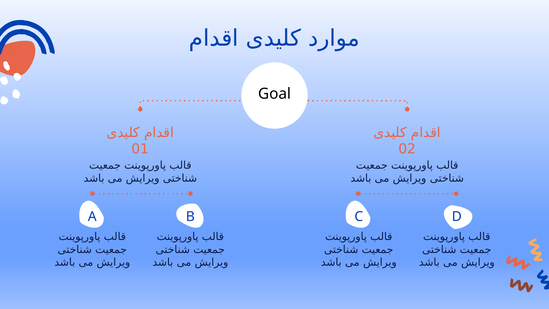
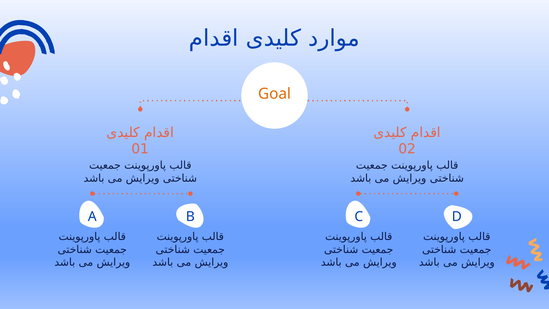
Goal colour: black -> orange (274, 94)
